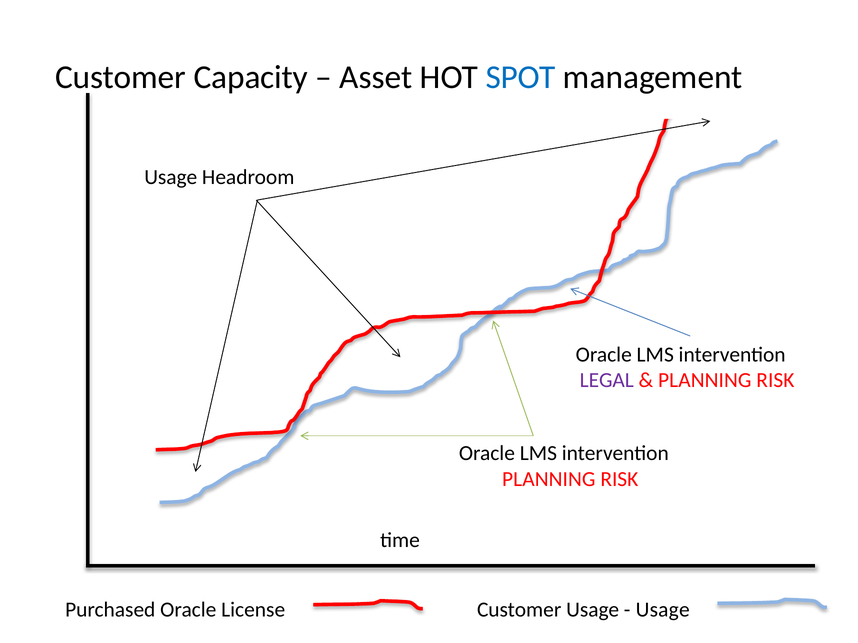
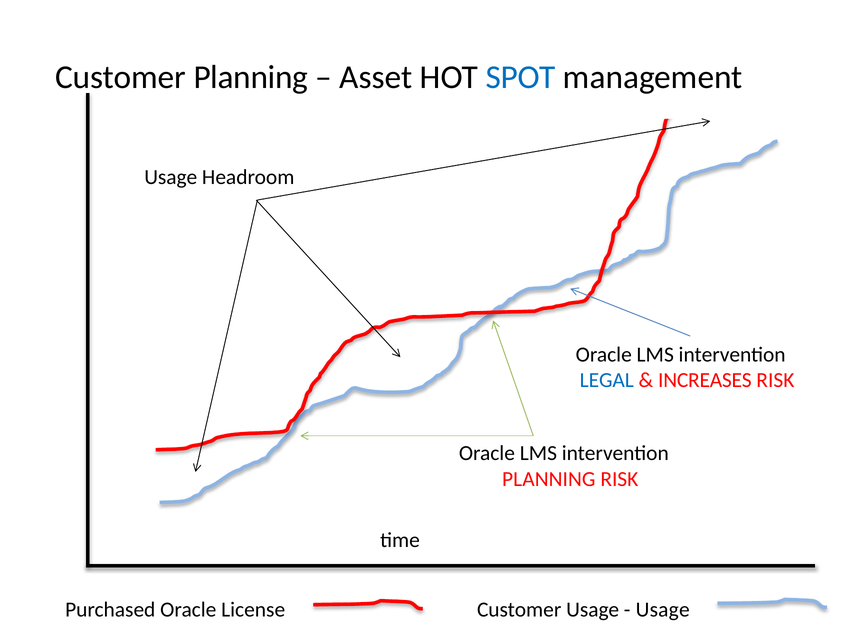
Customer Capacity: Capacity -> Planning (251, 77)
LEGAL colour: purple -> blue (607, 381)
PLANNING: PLANNING -> INCREASES (705, 381)
